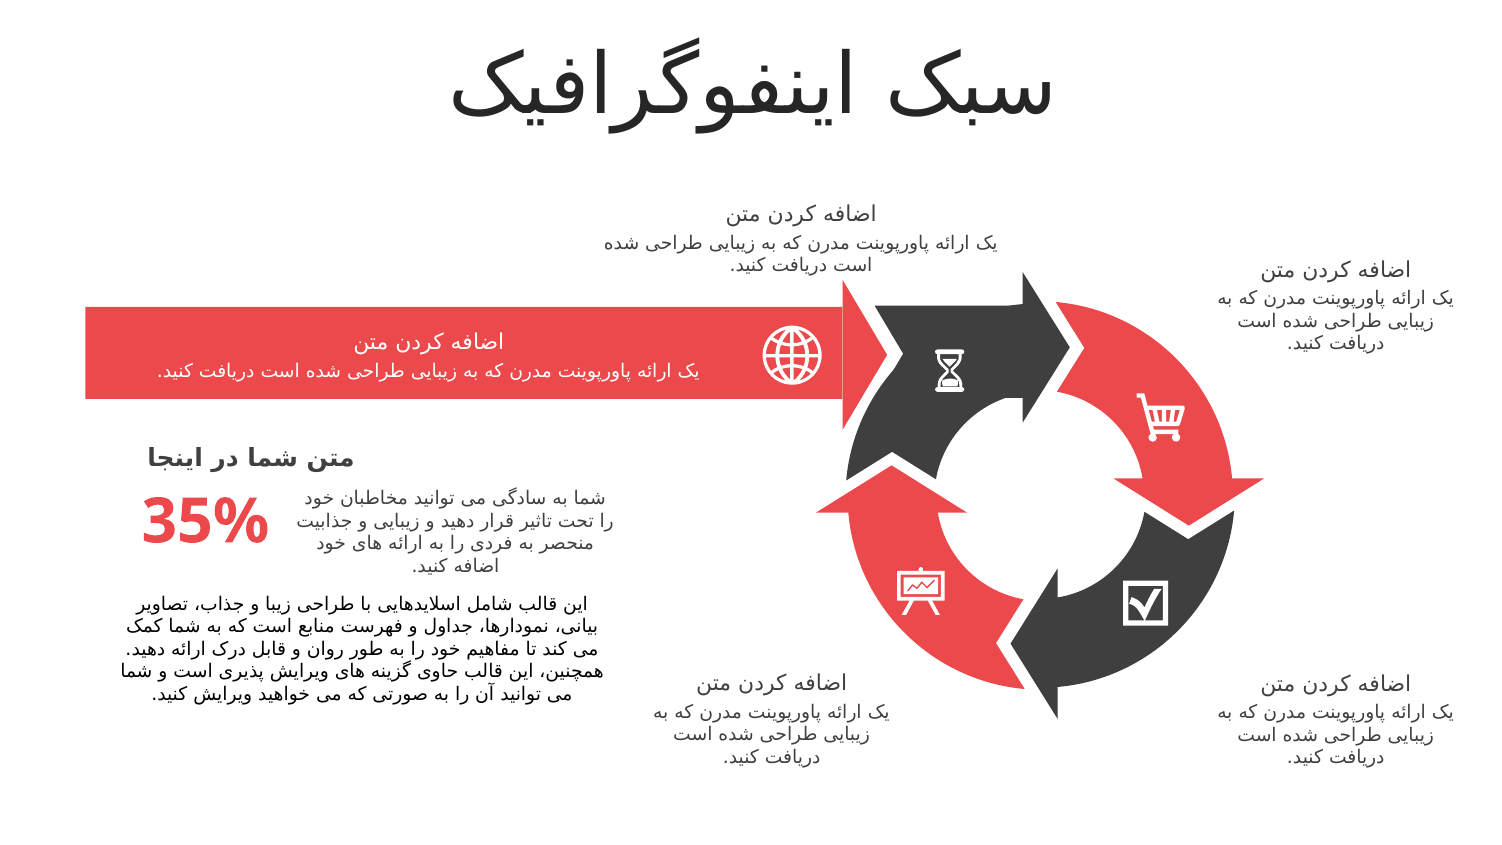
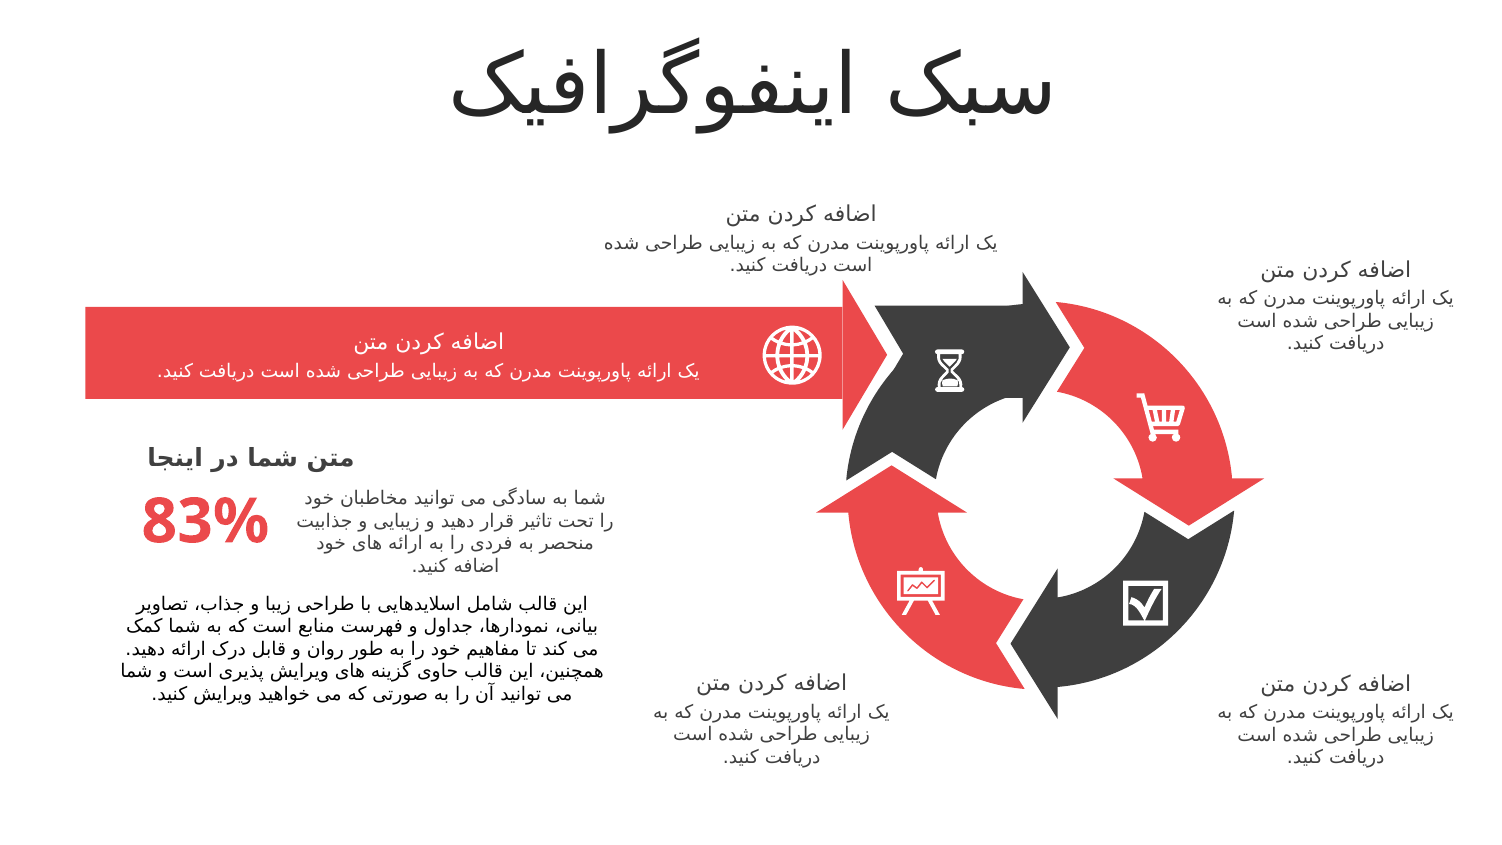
35%: 35% -> 83% (205, 522)
